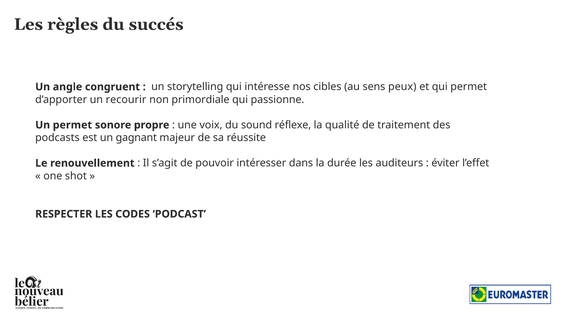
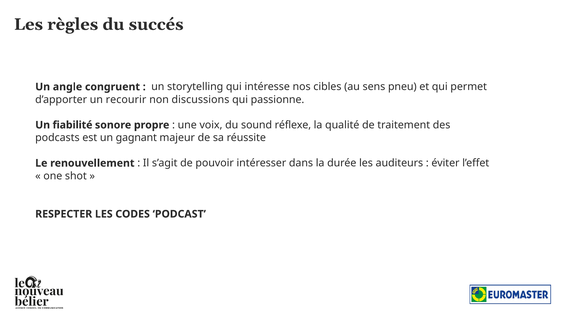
peux: peux -> pneu (402, 87)
primordiale: primordiale -> discussions (200, 99)
Un permet: permet -> fiabilité (73, 125)
